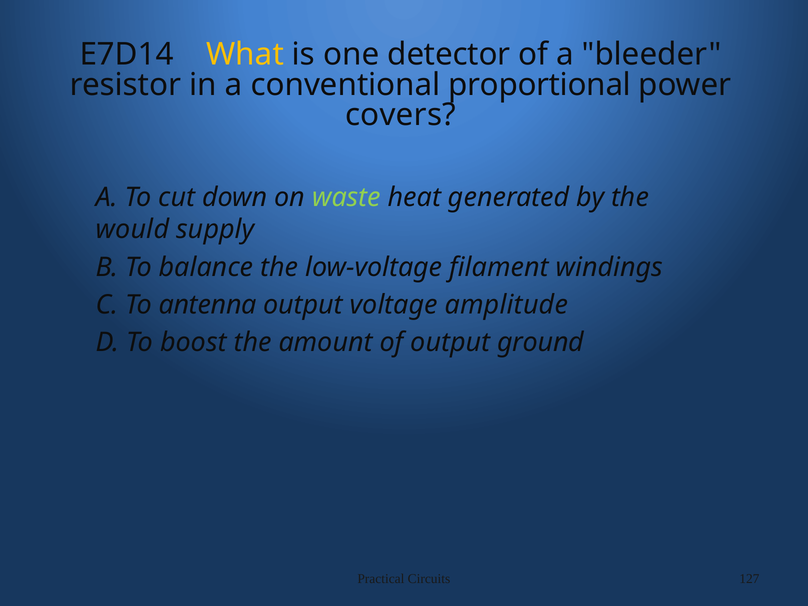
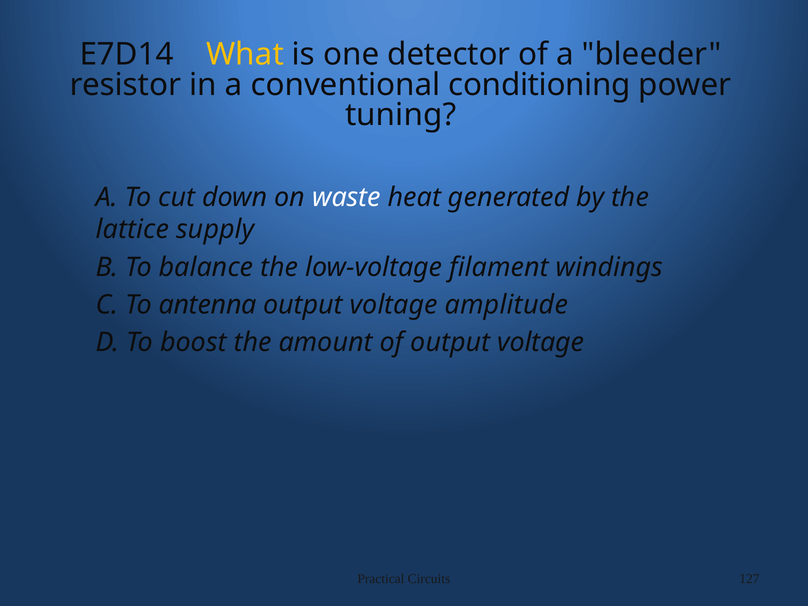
proportional: proportional -> conditioning (540, 85)
covers: covers -> tuning (401, 115)
waste colour: light green -> white (346, 197)
would: would -> lattice (132, 229)
of output ground: ground -> voltage (541, 343)
